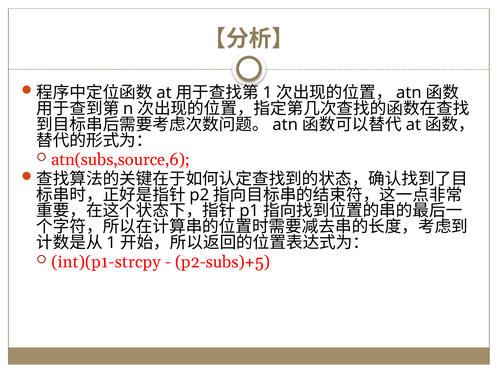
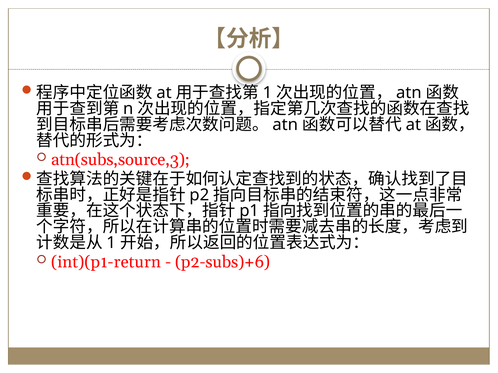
atn(subs,source,6: atn(subs,source,6 -> atn(subs,source,3 (121, 160)
int)(p1-strcpy: int)(p1-strcpy -> int)(p1-return (106, 262)
p2-subs)+5: p2-subs)+5 -> p2-subs)+6 (223, 262)
